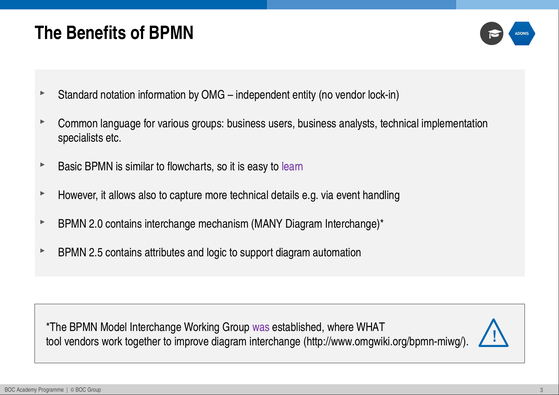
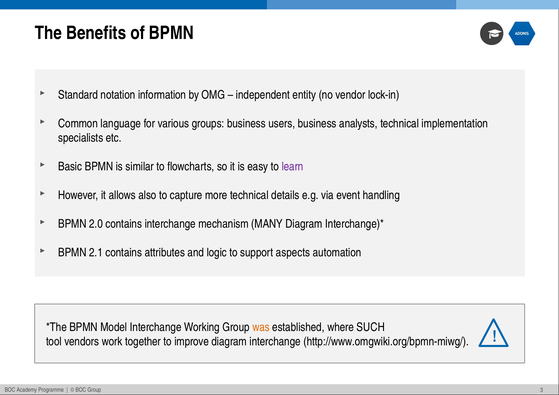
2.5: 2.5 -> 2.1 (96, 253)
support diagram: diagram -> aspects (293, 253)
was colour: purple -> orange (261, 327)
WHAT: WHAT -> SUCH (371, 327)
